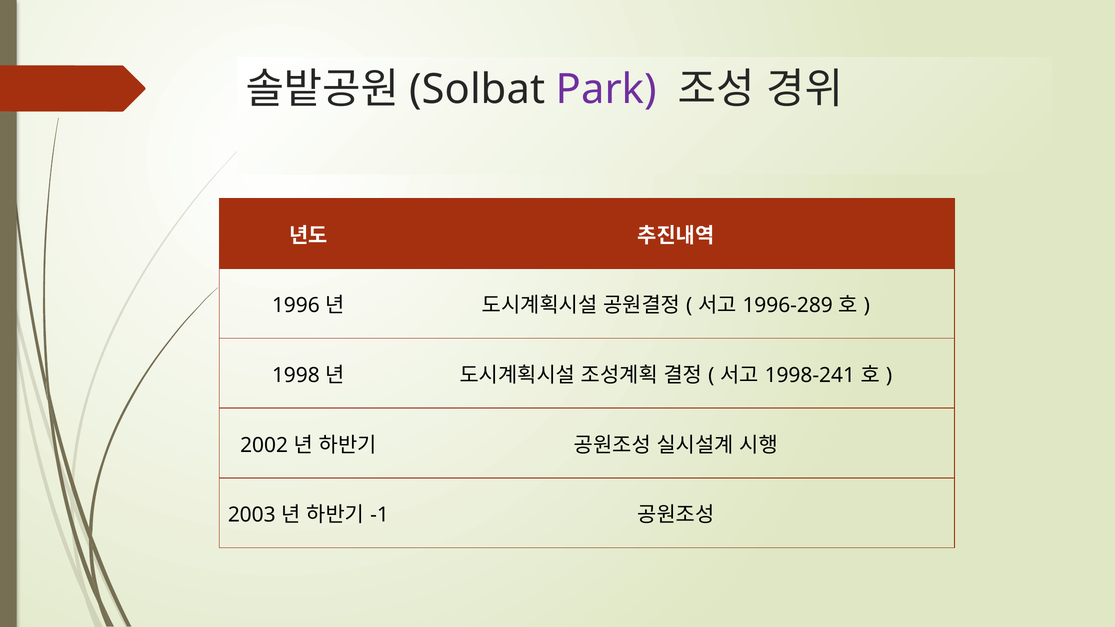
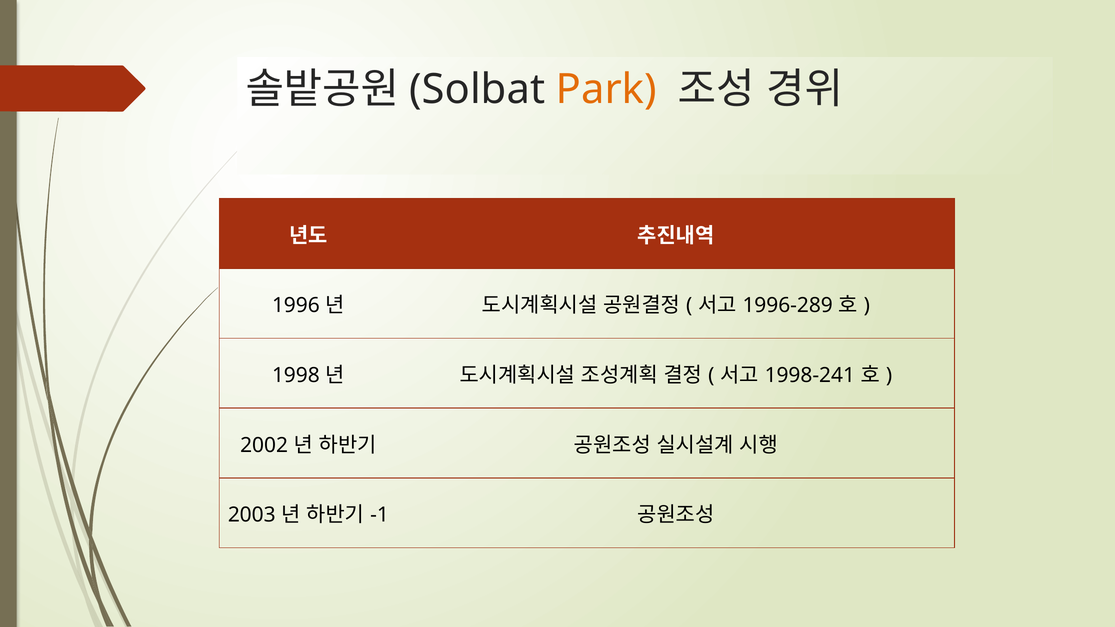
Park colour: purple -> orange (606, 89)
